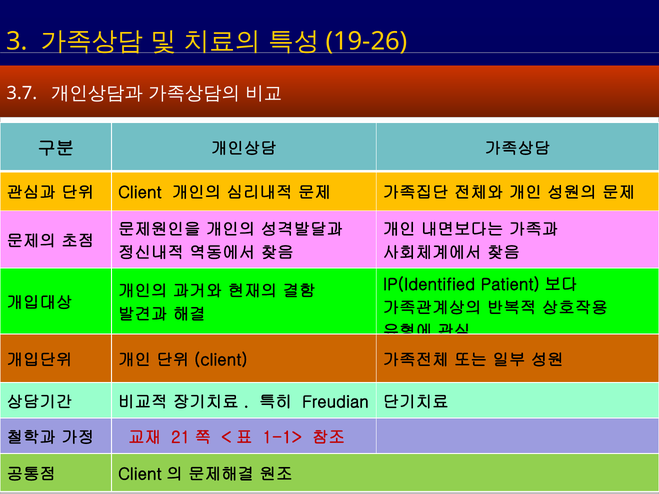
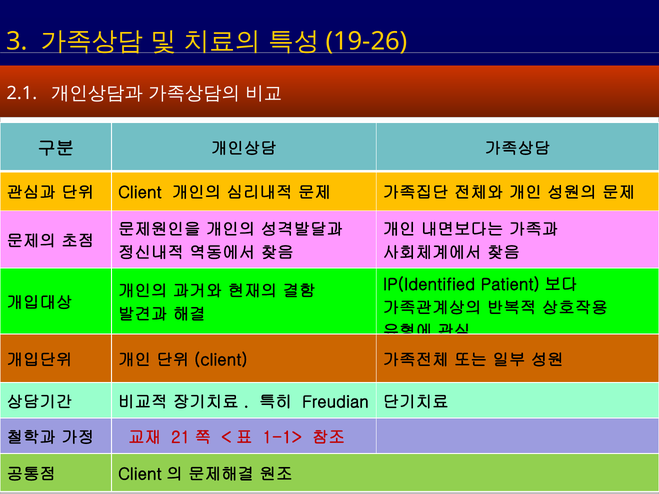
3.7: 3.7 -> 2.1 (22, 93)
